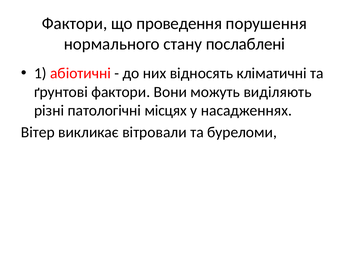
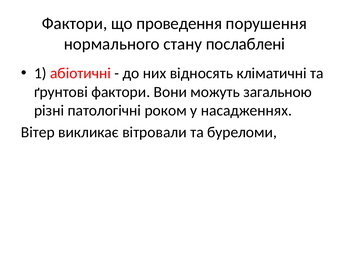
виділяють: виділяють -> загальною (278, 92)
місцях: місцях -> роком (166, 110)
